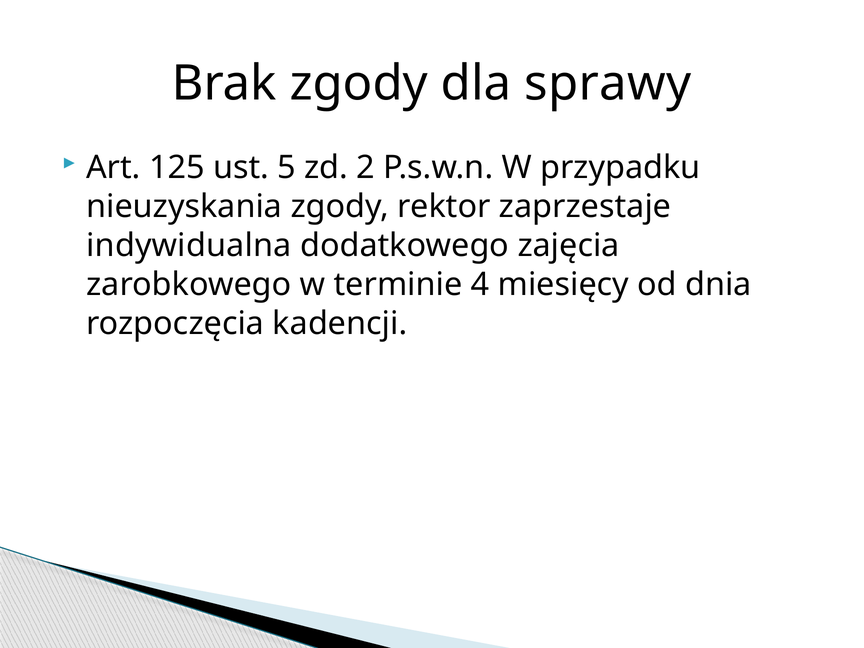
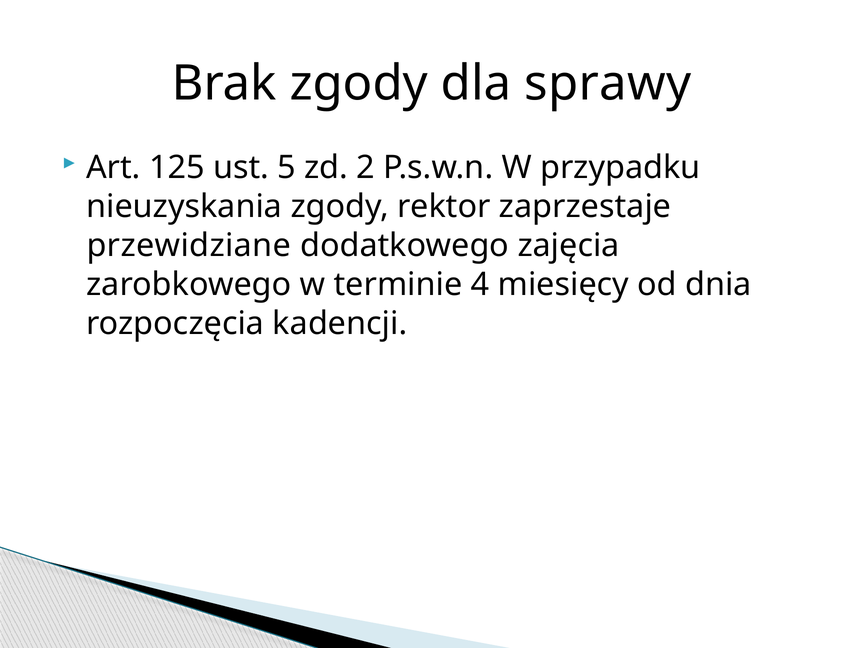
indywidualna: indywidualna -> przewidziane (189, 246)
